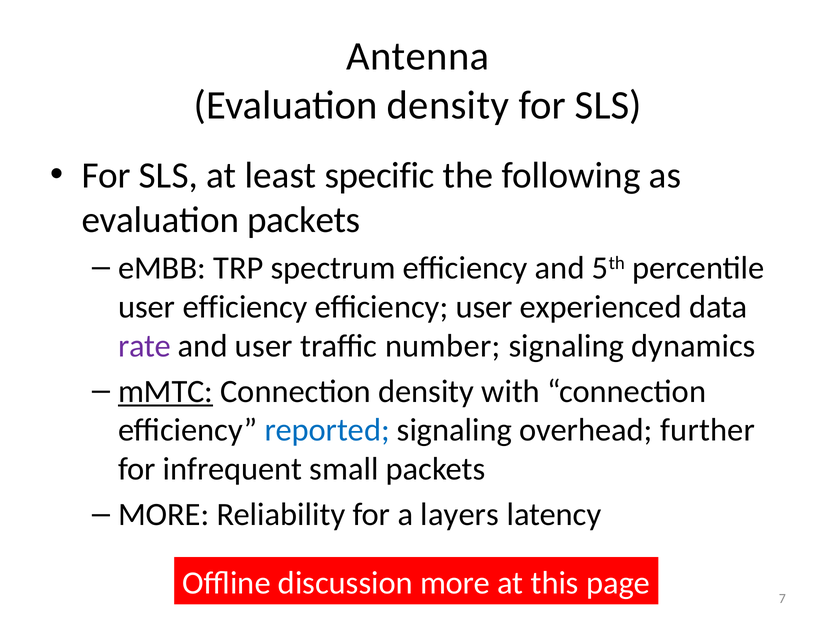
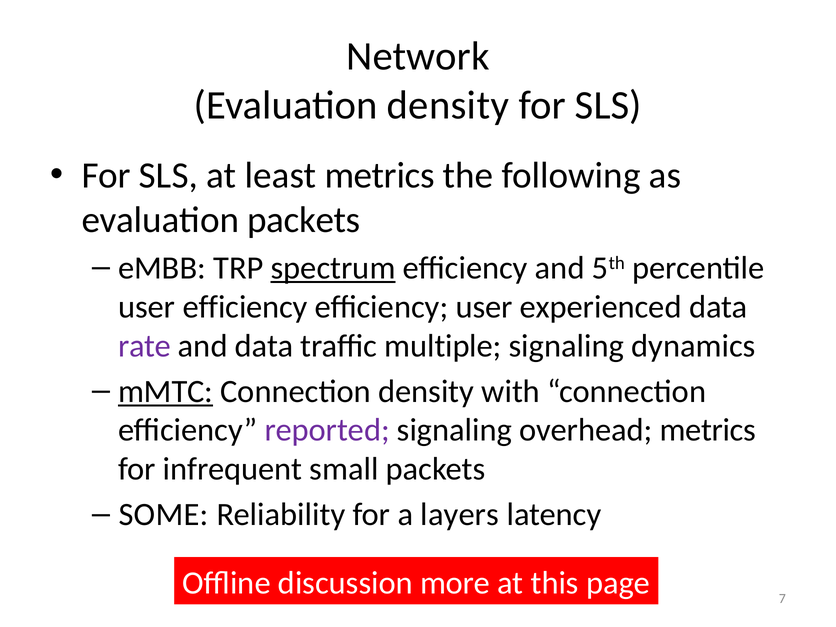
Antenna: Antenna -> Network (418, 56)
least specific: specific -> metrics (380, 175)
spectrum underline: none -> present (333, 268)
and user: user -> data (264, 346)
number: number -> multiple (443, 346)
reported colour: blue -> purple (327, 430)
overhead further: further -> metrics (708, 430)
MORE: MORE -> SOME (164, 515)
